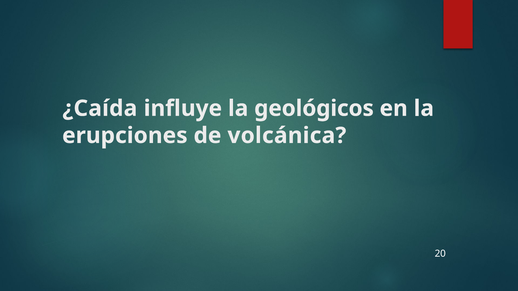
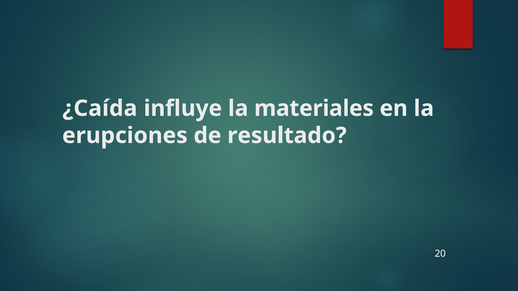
geológicos: geológicos -> materiales (314, 109)
volcánica: volcánica -> resultado (287, 136)
